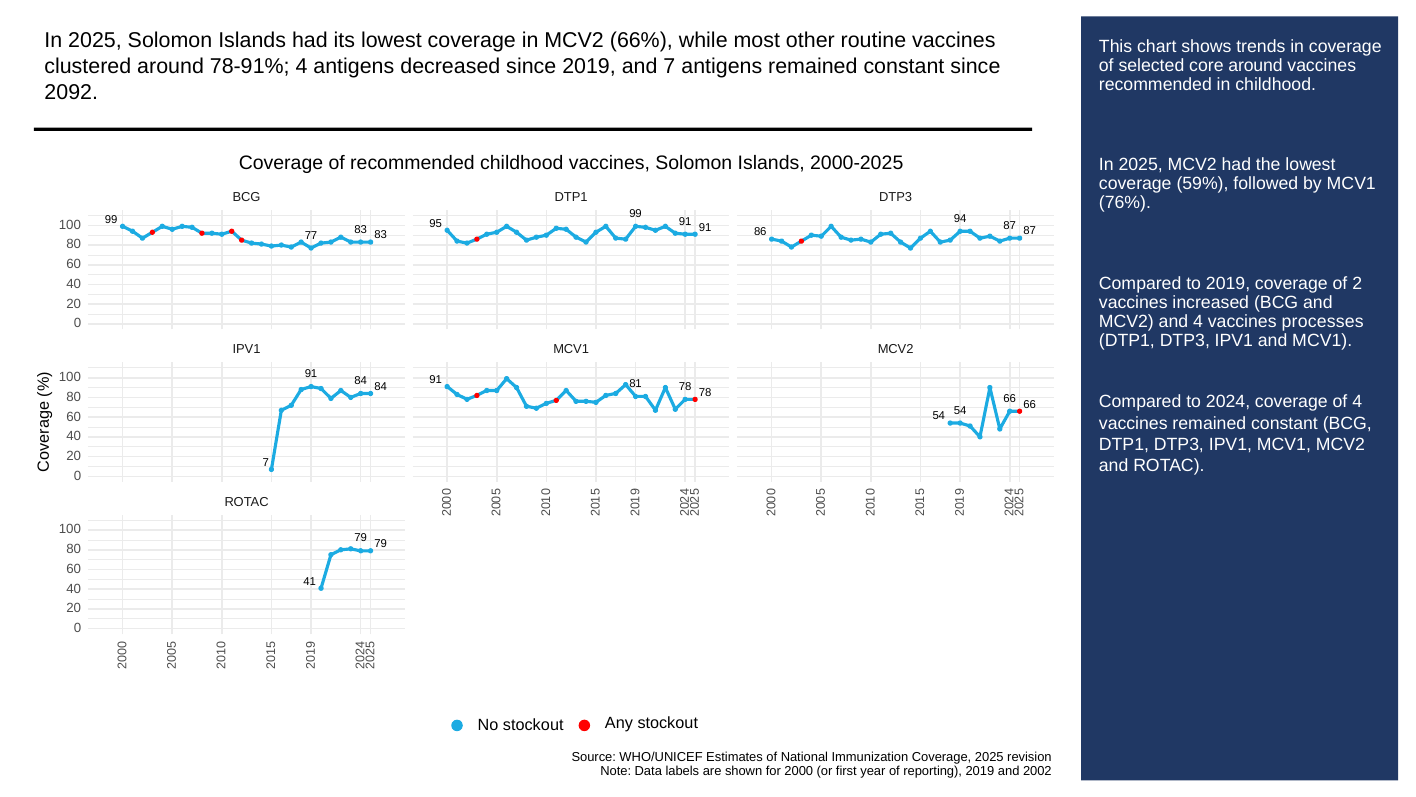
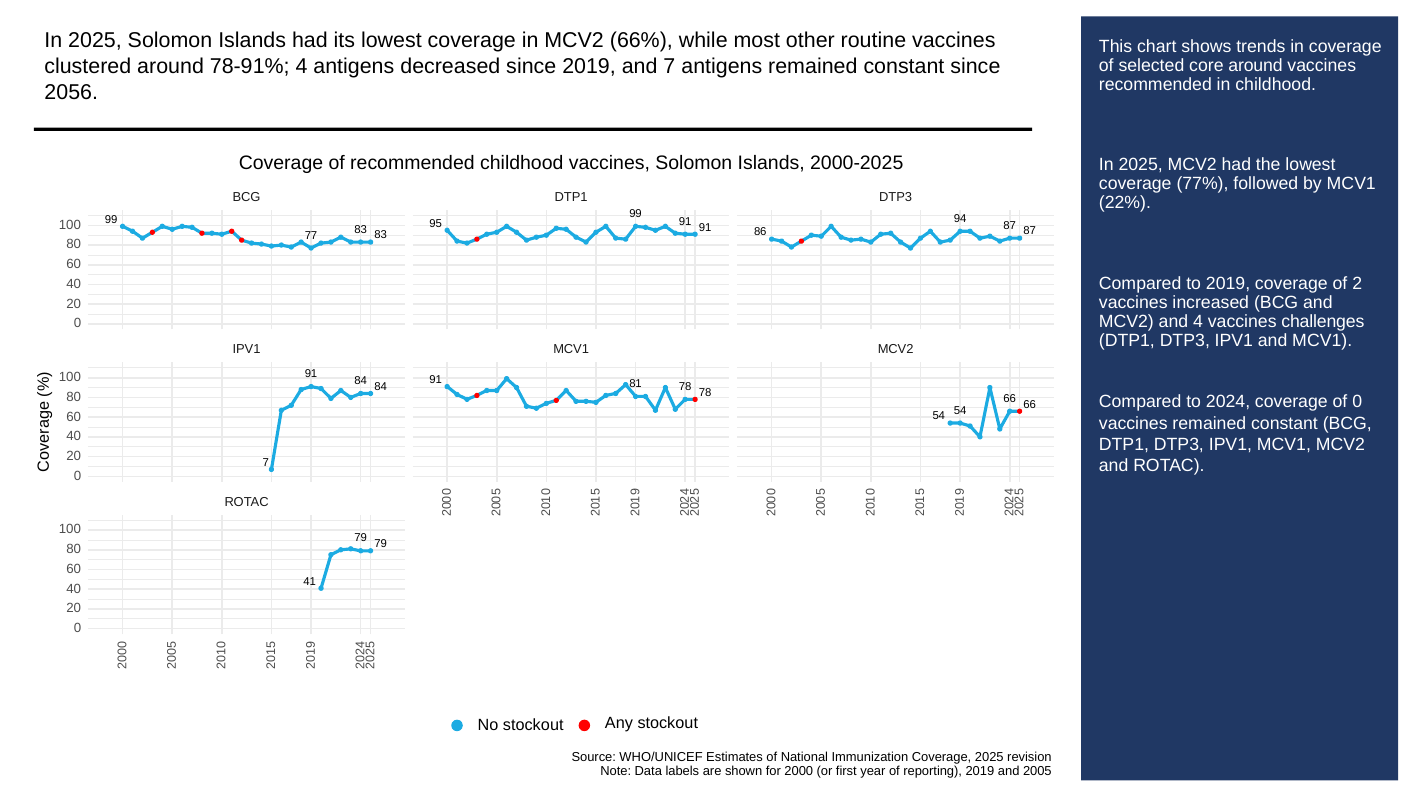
2092: 2092 -> 2056 (71, 92)
59%: 59% -> 77% (1203, 184)
76%: 76% -> 22% (1125, 203)
processes: processes -> challenges (1323, 321)
of 4: 4 -> 0 (1357, 402)
2002: 2002 -> 2005 (1037, 771)
